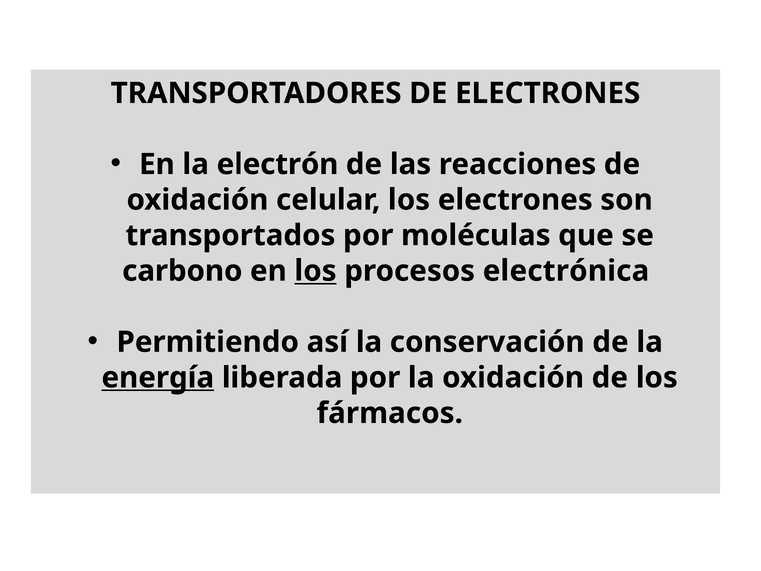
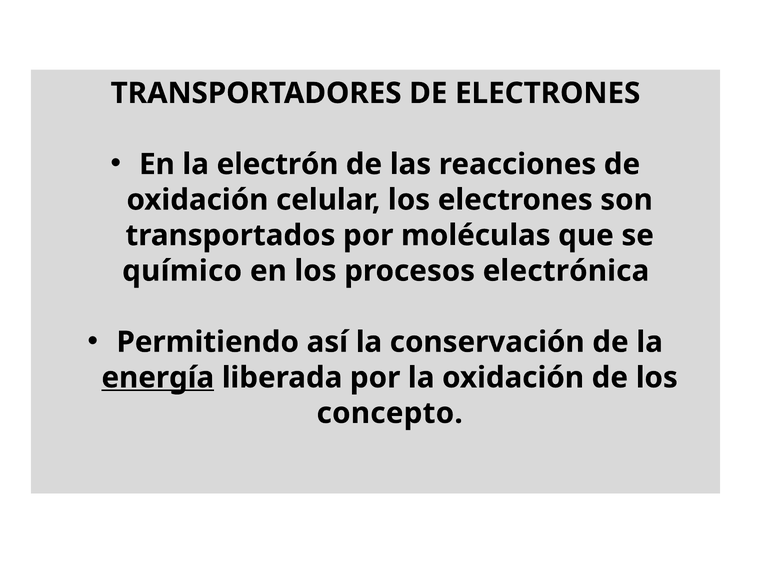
carbono: carbono -> químico (182, 271)
los underline: present -> none (315, 271)
fármacos: fármacos -> concepto (390, 413)
